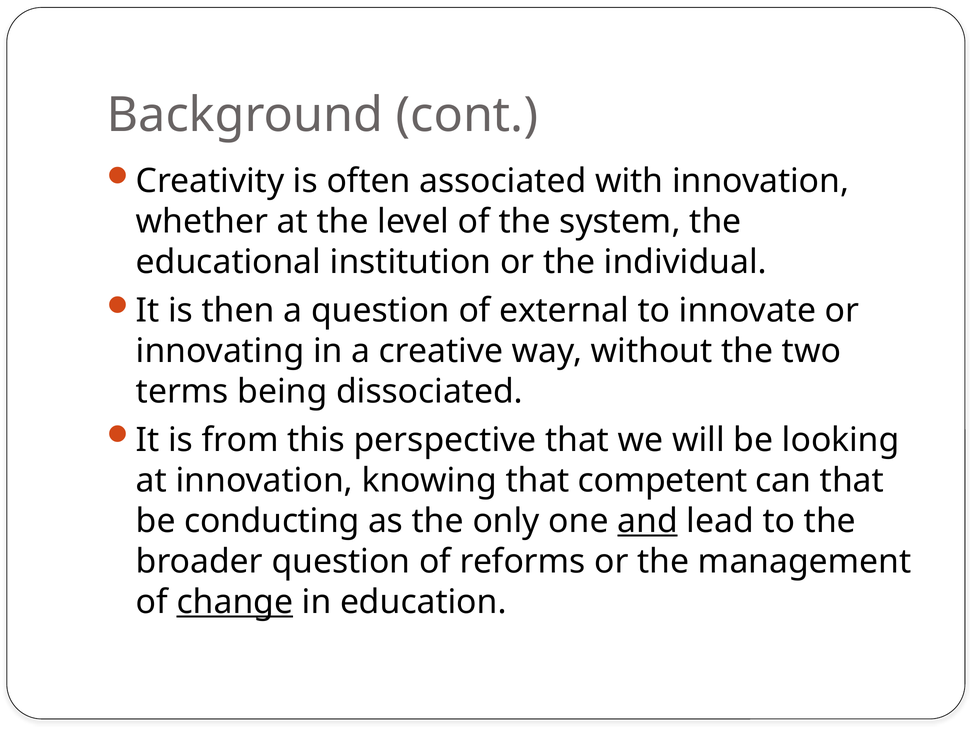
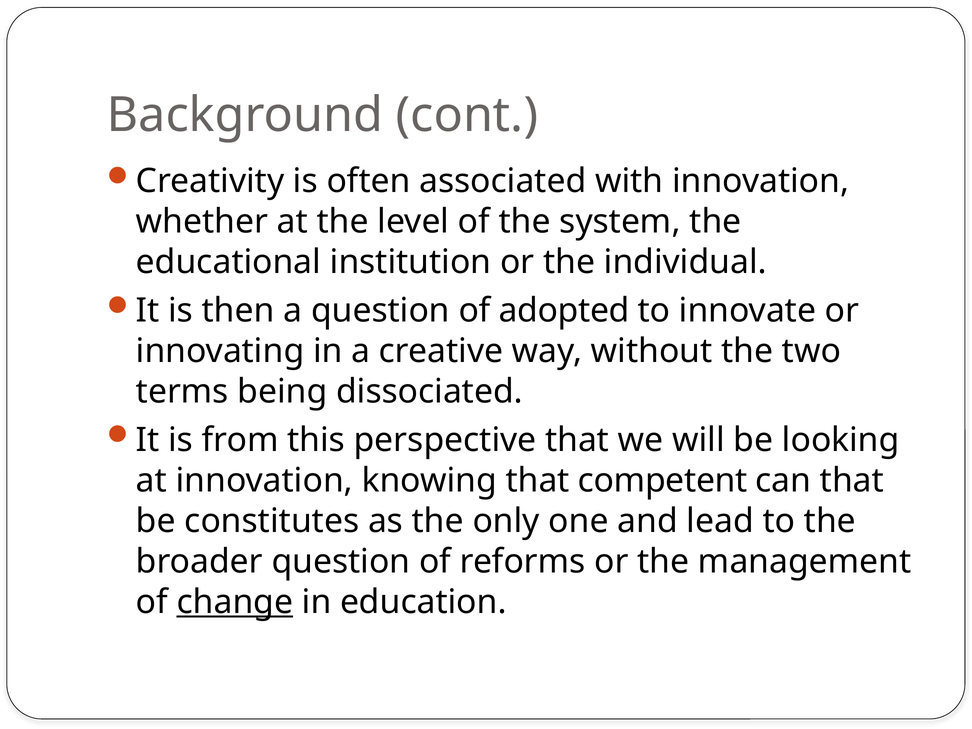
external: external -> adopted (564, 311)
conducting: conducting -> constitutes (272, 521)
and underline: present -> none (648, 521)
